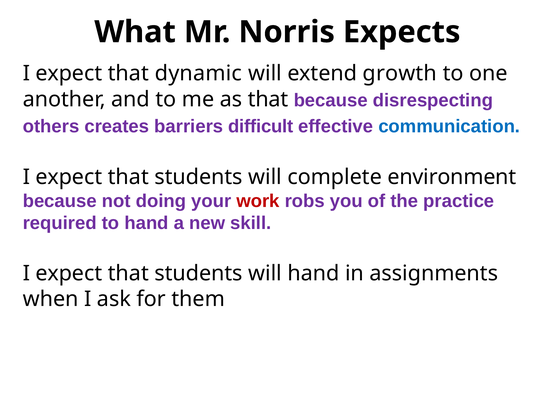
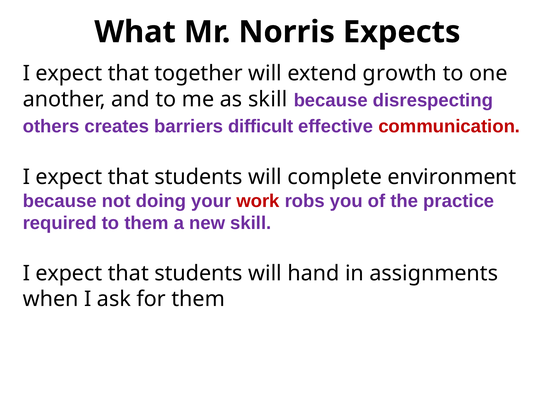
dynamic: dynamic -> together (199, 74)
as that: that -> skill (268, 99)
communication colour: blue -> red (449, 126)
to hand: hand -> them (147, 223)
